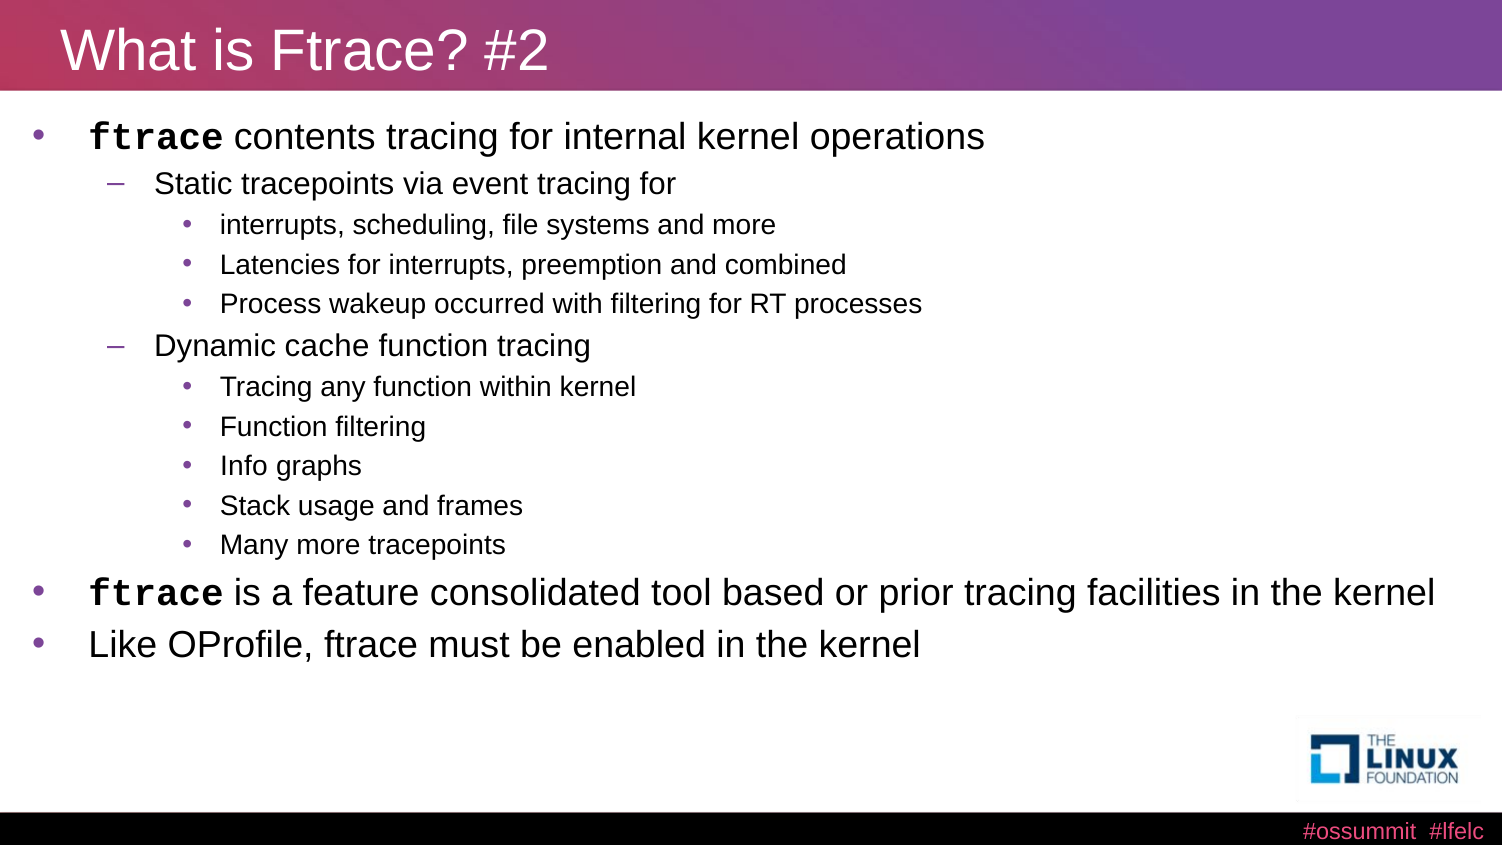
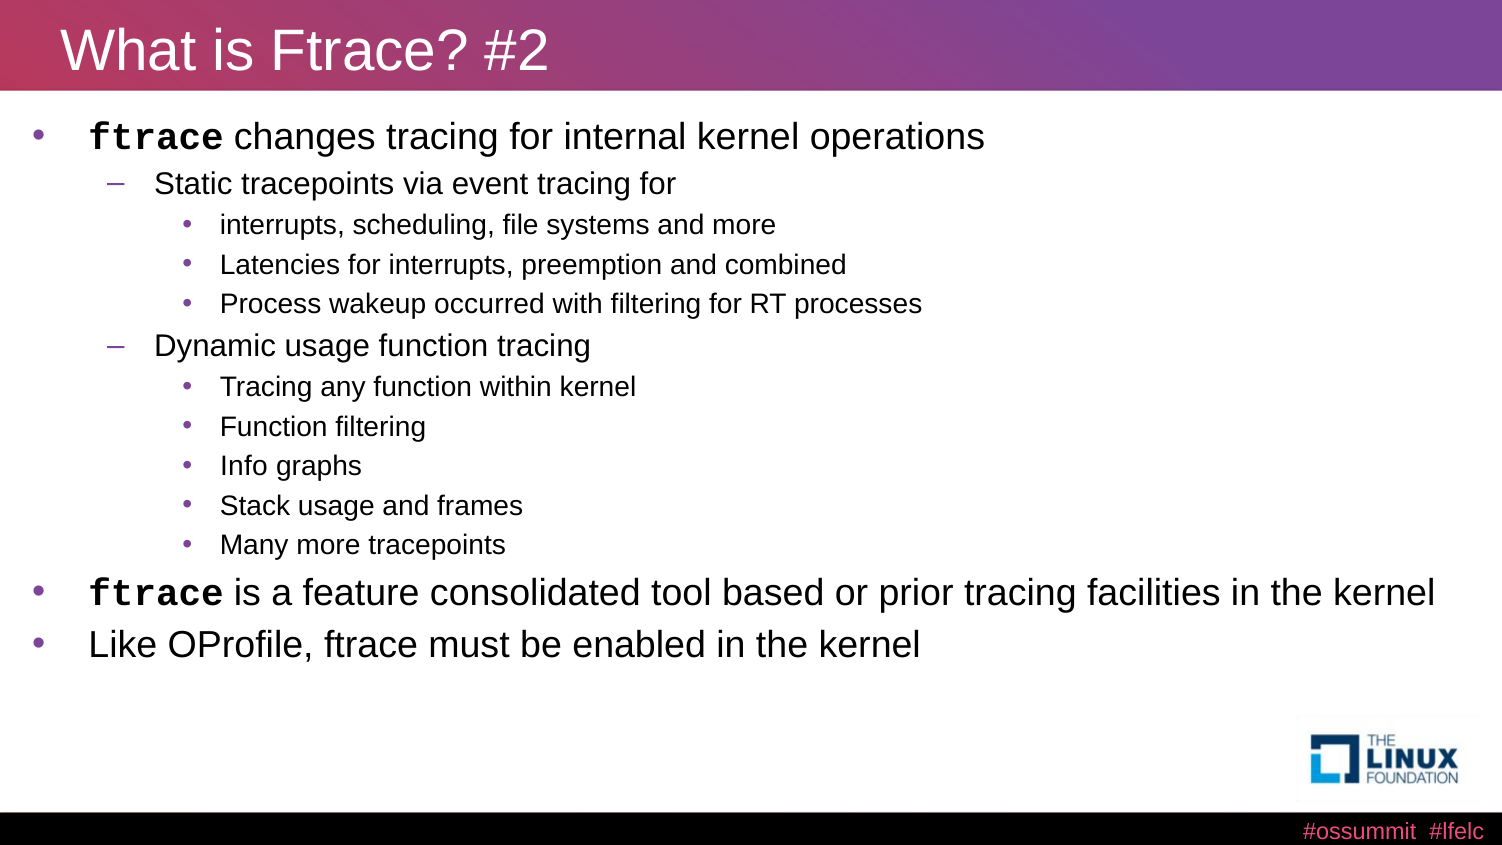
contents: contents -> changes (305, 137)
Dynamic cache: cache -> usage (327, 346)
